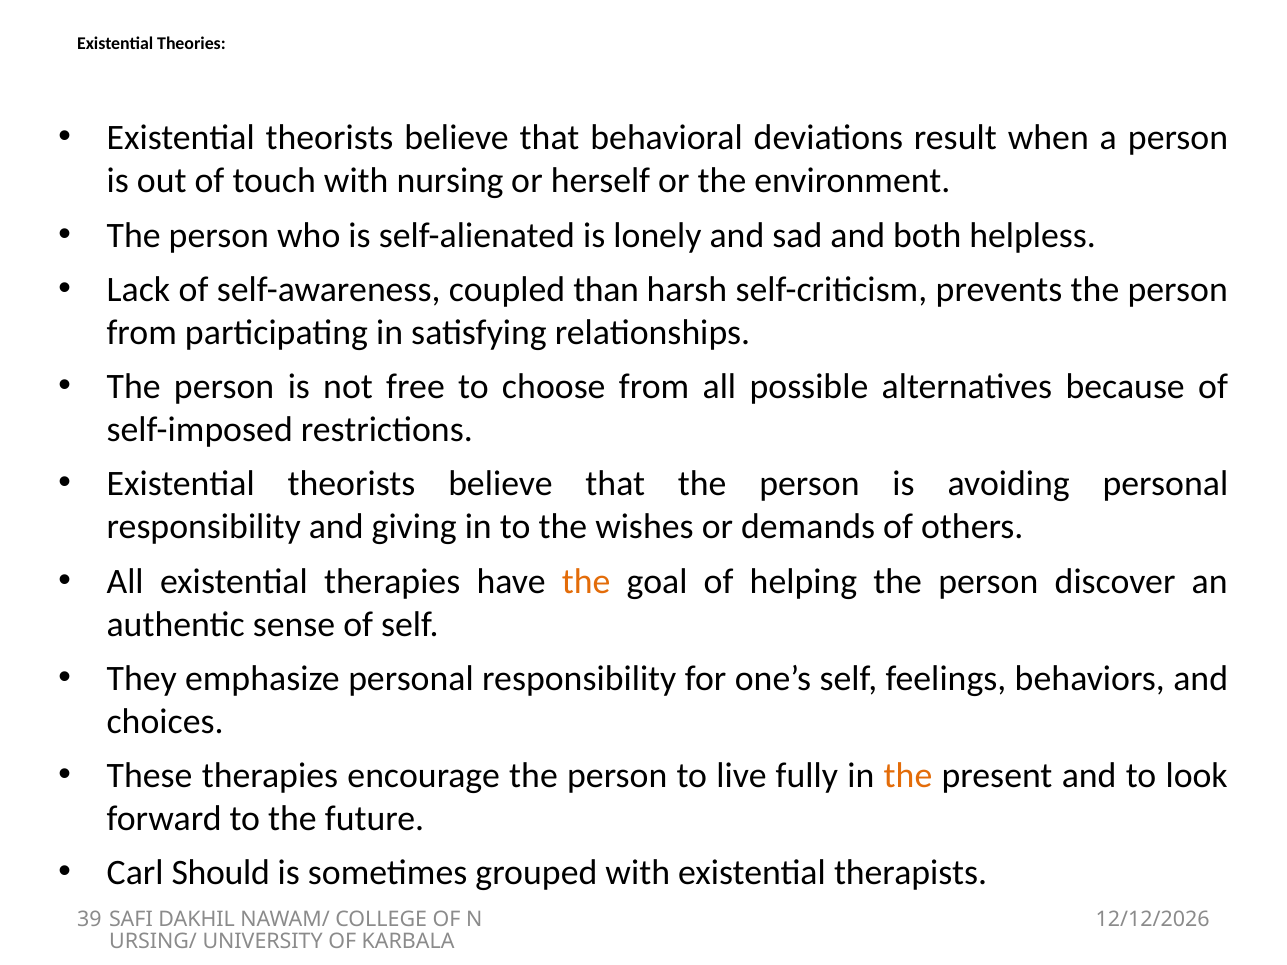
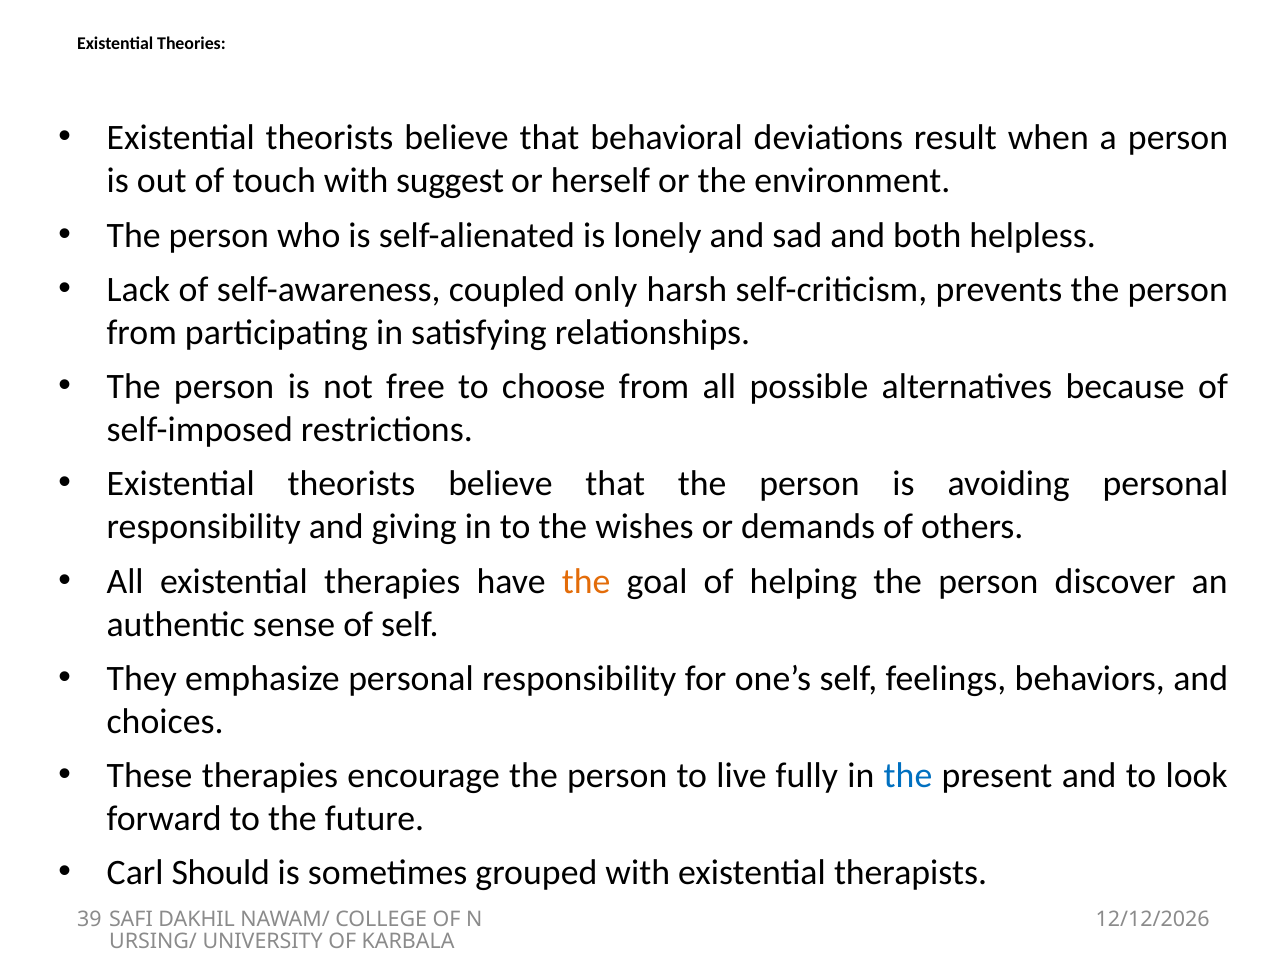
nursing: nursing -> suggest (450, 181)
than: than -> only (606, 290)
the colour: orange -> blue (908, 776)
